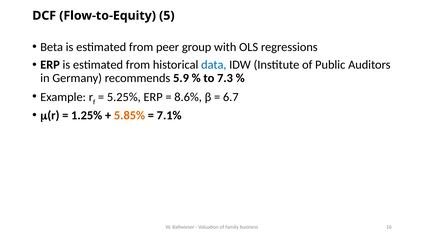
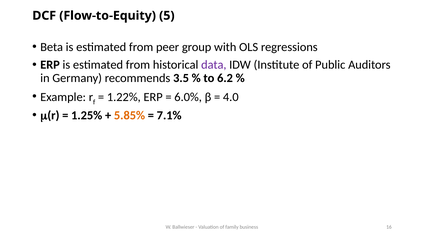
data colour: blue -> purple (214, 65)
5.9: 5.9 -> 3.5 (181, 78)
7.3: 7.3 -> 6.2 (225, 78)
5.25%: 5.25% -> 1.22% (124, 97)
8.6%: 8.6% -> 6.0% (188, 97)
6.7: 6.7 -> 4.0 (231, 97)
